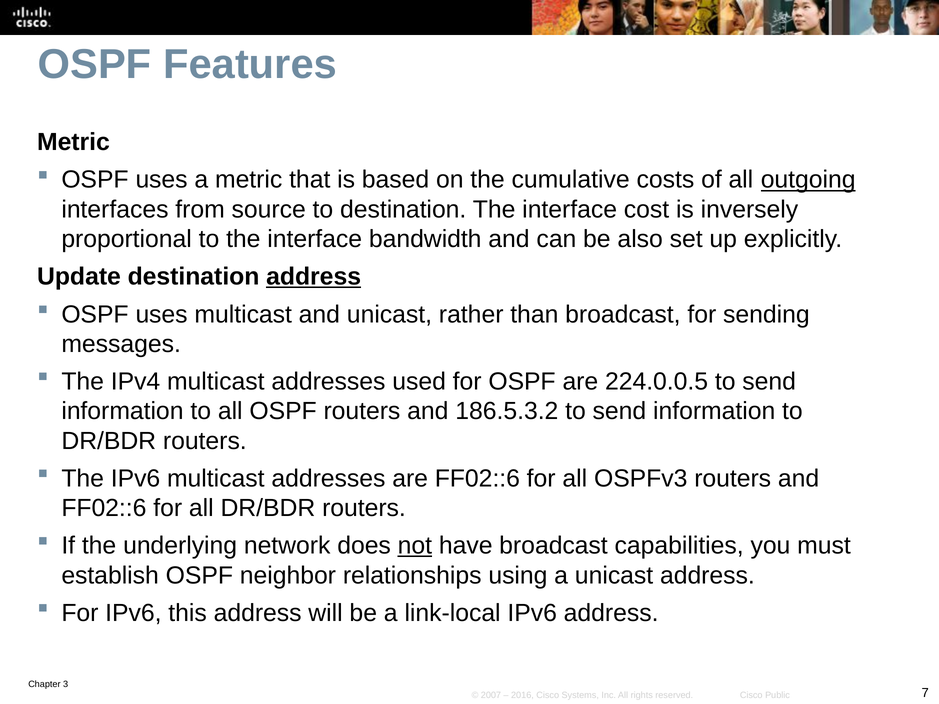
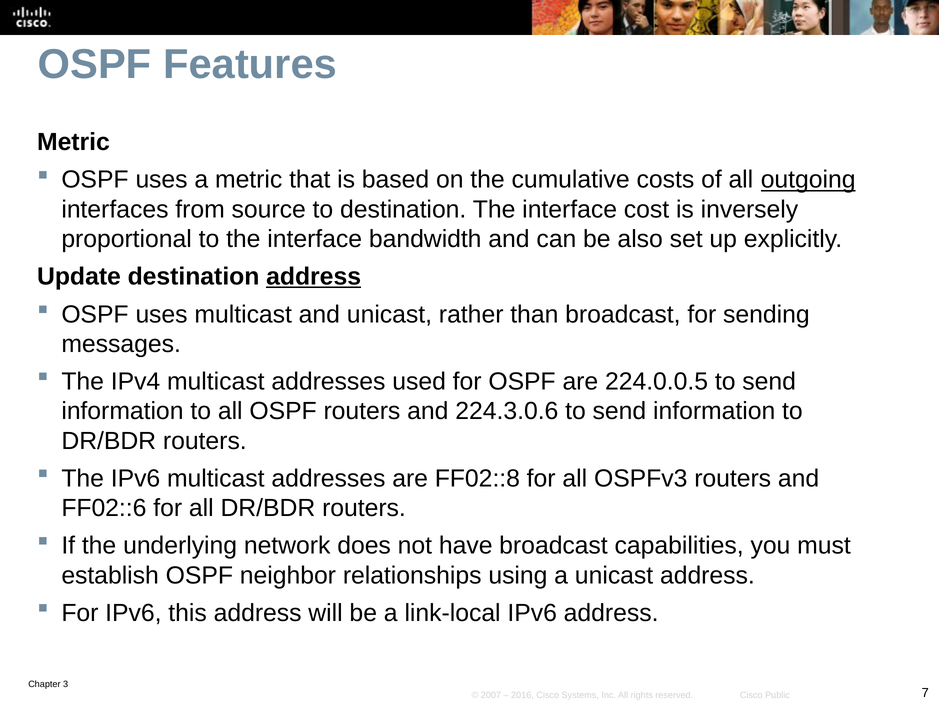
186.5.3.2: 186.5.3.2 -> 224.3.0.6 (507, 411)
are FF02::6: FF02::6 -> FF02::8 (477, 479)
not underline: present -> none (415, 546)
